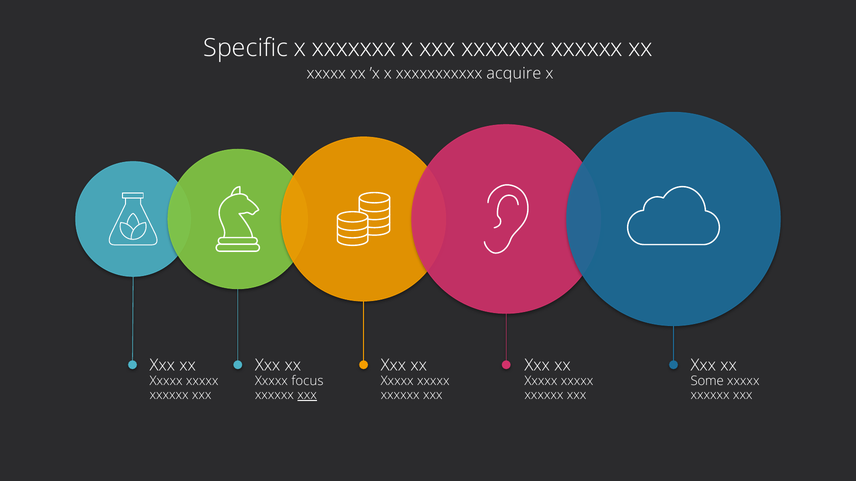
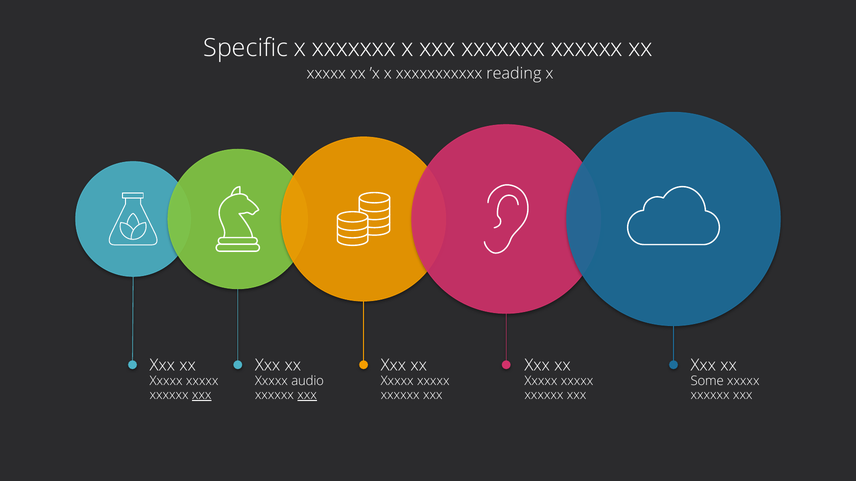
acquire: acquire -> reading (514, 73)
focus: focus -> audio (308, 381)
xxx underline: none -> present (202, 395)
